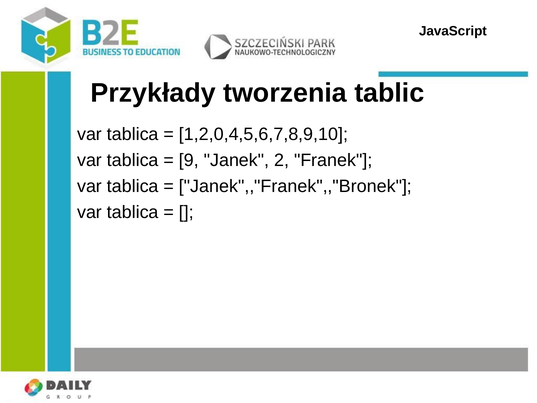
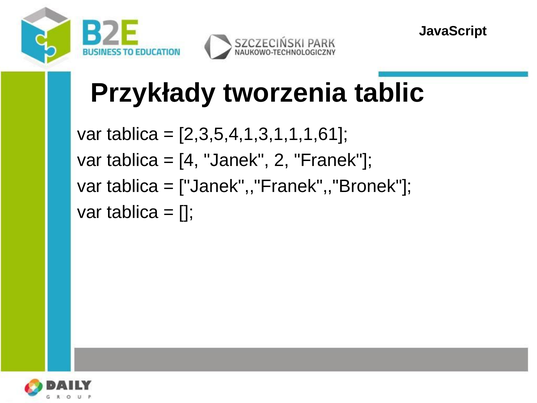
1,2,0,4,5,6,7,8,9,10: 1,2,0,4,5,6,7,8,9,10 -> 2,3,5,4,1,3,1,1,1,61 (264, 134)
9: 9 -> 4 (189, 160)
